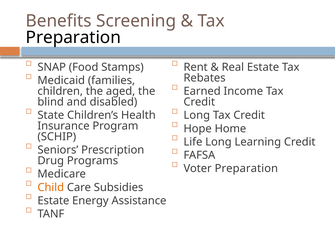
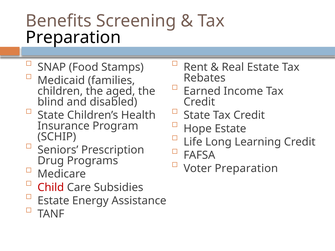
Long: Long -> State (197, 115)
Hope Home: Home -> Estate (230, 129)
Child colour: orange -> red (51, 188)
